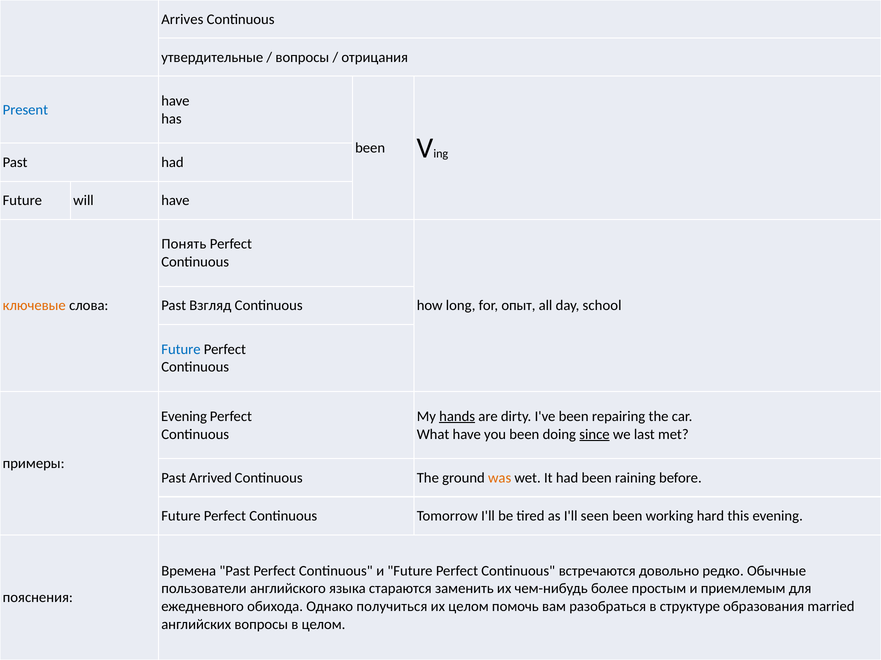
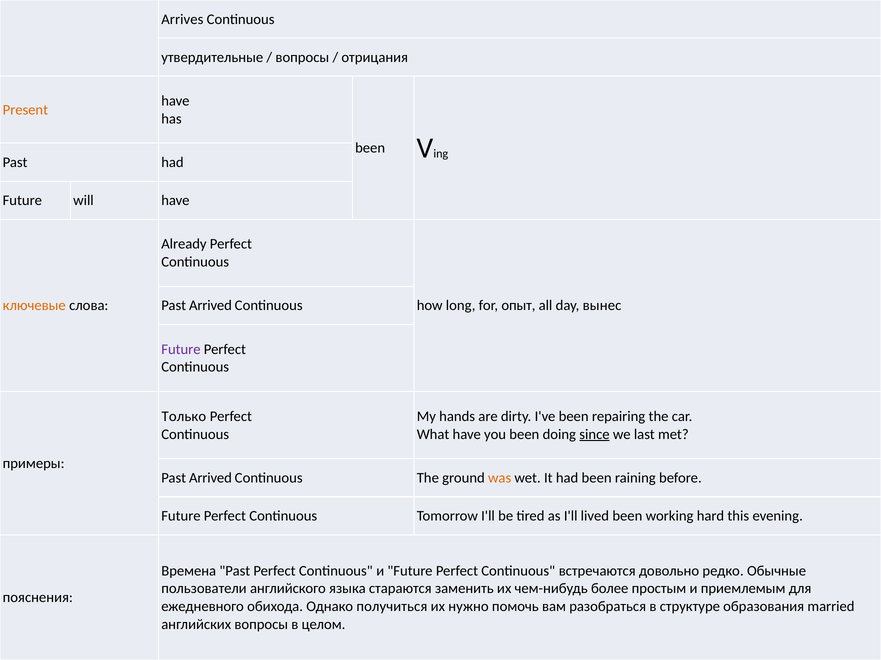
Present colour: blue -> orange (25, 110)
Понять: Понять -> Already (184, 244)
Взгляд: Взгляд -> Arrived (210, 306)
school: school -> вынес (602, 306)
Future colour: blue -> purple (181, 350)
Evening: Evening -> Только (184, 417)
hands underline: present -> none (457, 417)
seen: seen -> lived (595, 517)
их целом: целом -> нужно (469, 607)
